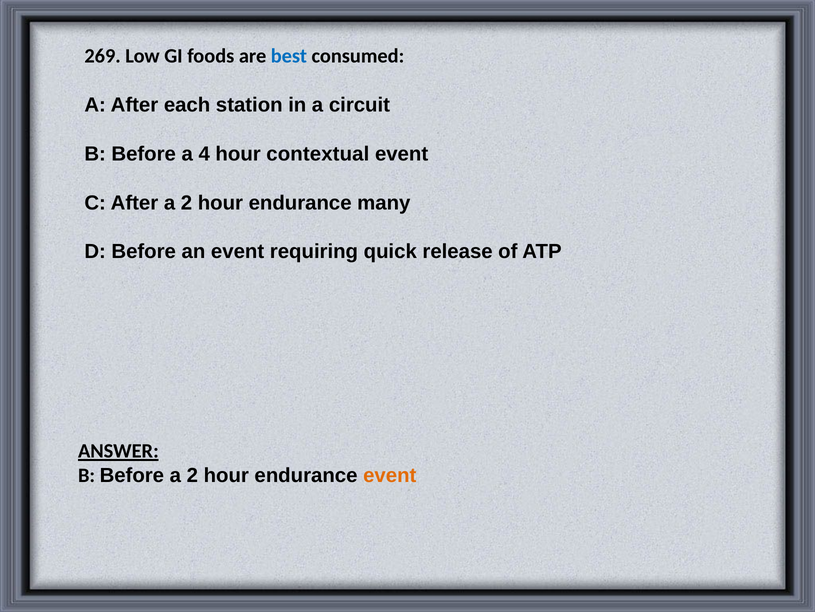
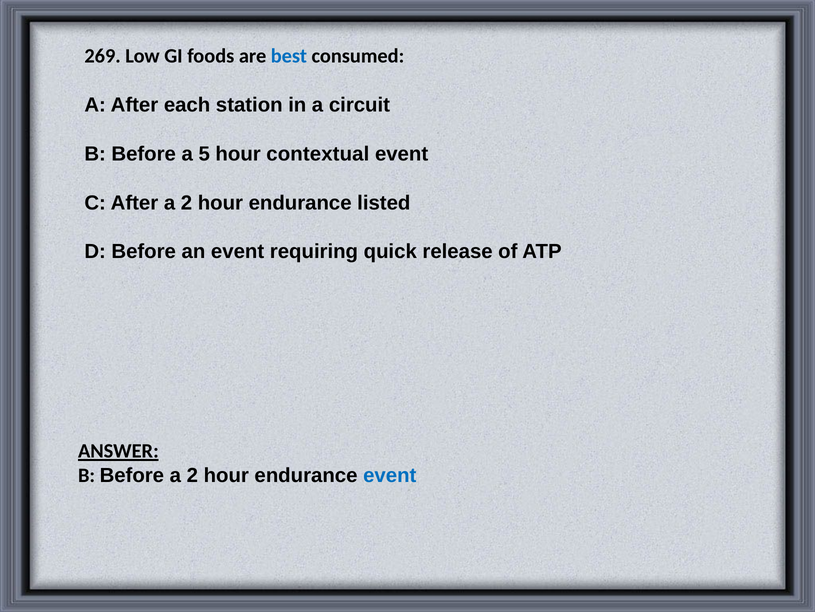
4: 4 -> 5 (204, 154)
many: many -> listed (384, 203)
event colour: orange -> blue (390, 475)
